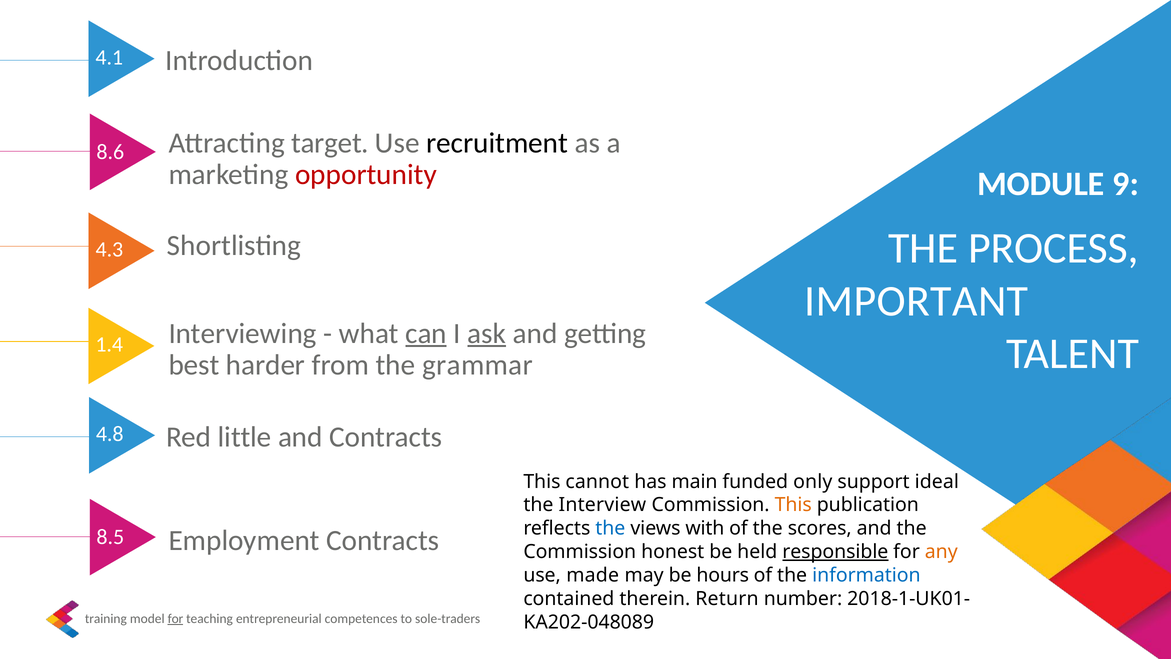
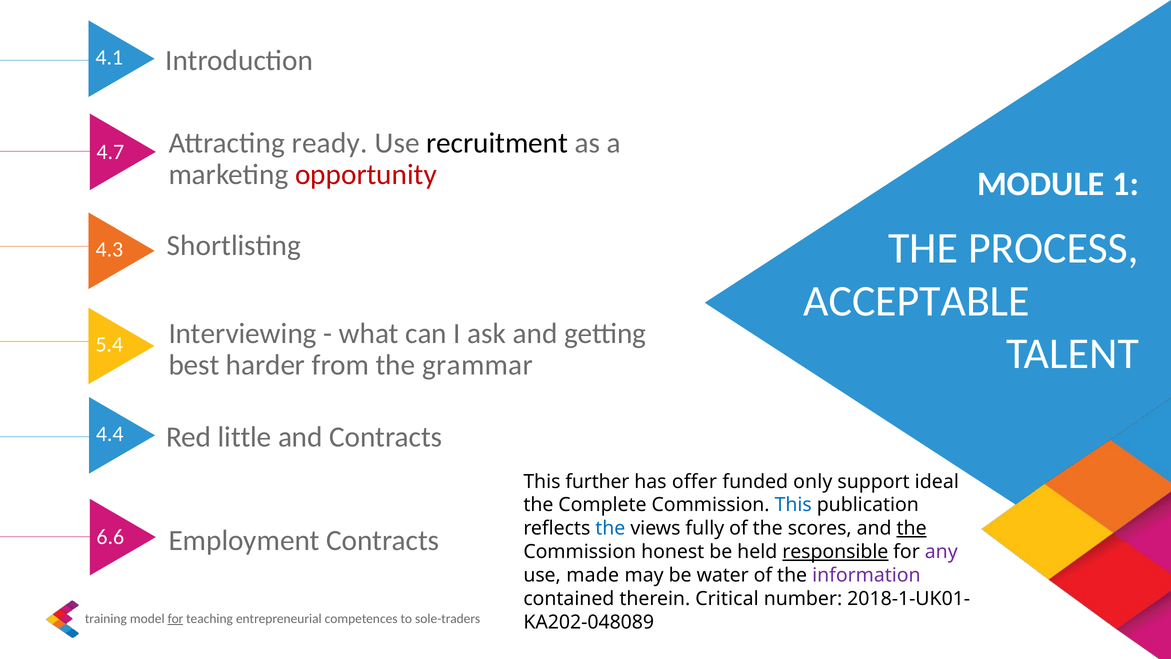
target: target -> ready (330, 143)
8.6: 8.6 -> 4.7 (110, 152)
9: 9 -> 1 (1126, 184)
IMPORTANT: IMPORTANT -> ACCEPTABLE (917, 301)
1.4: 1.4 -> 5.4 (109, 344)
can underline: present -> none (426, 333)
ask underline: present -> none (487, 333)
4.8: 4.8 -> 4.4 (110, 434)
cannot: cannot -> further (597, 481)
main: main -> offer (694, 481)
Interview: Interview -> Complete (602, 505)
This colour: orange -> blue (793, 505)
with: with -> fully (705, 528)
the underline: none -> present (912, 528)
8.5: 8.5 -> 6.6 (110, 537)
any colour: orange -> purple (941, 552)
hours: hours -> water (723, 575)
information colour: blue -> purple (866, 575)
Return: Return -> Critical (727, 598)
